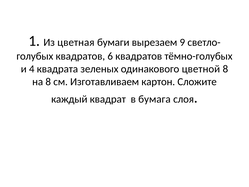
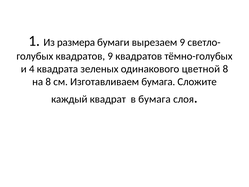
цветная: цветная -> размера (76, 42)
квадратов 6: 6 -> 9 (110, 56)
Изготавливаем картон: картон -> бумага (158, 82)
